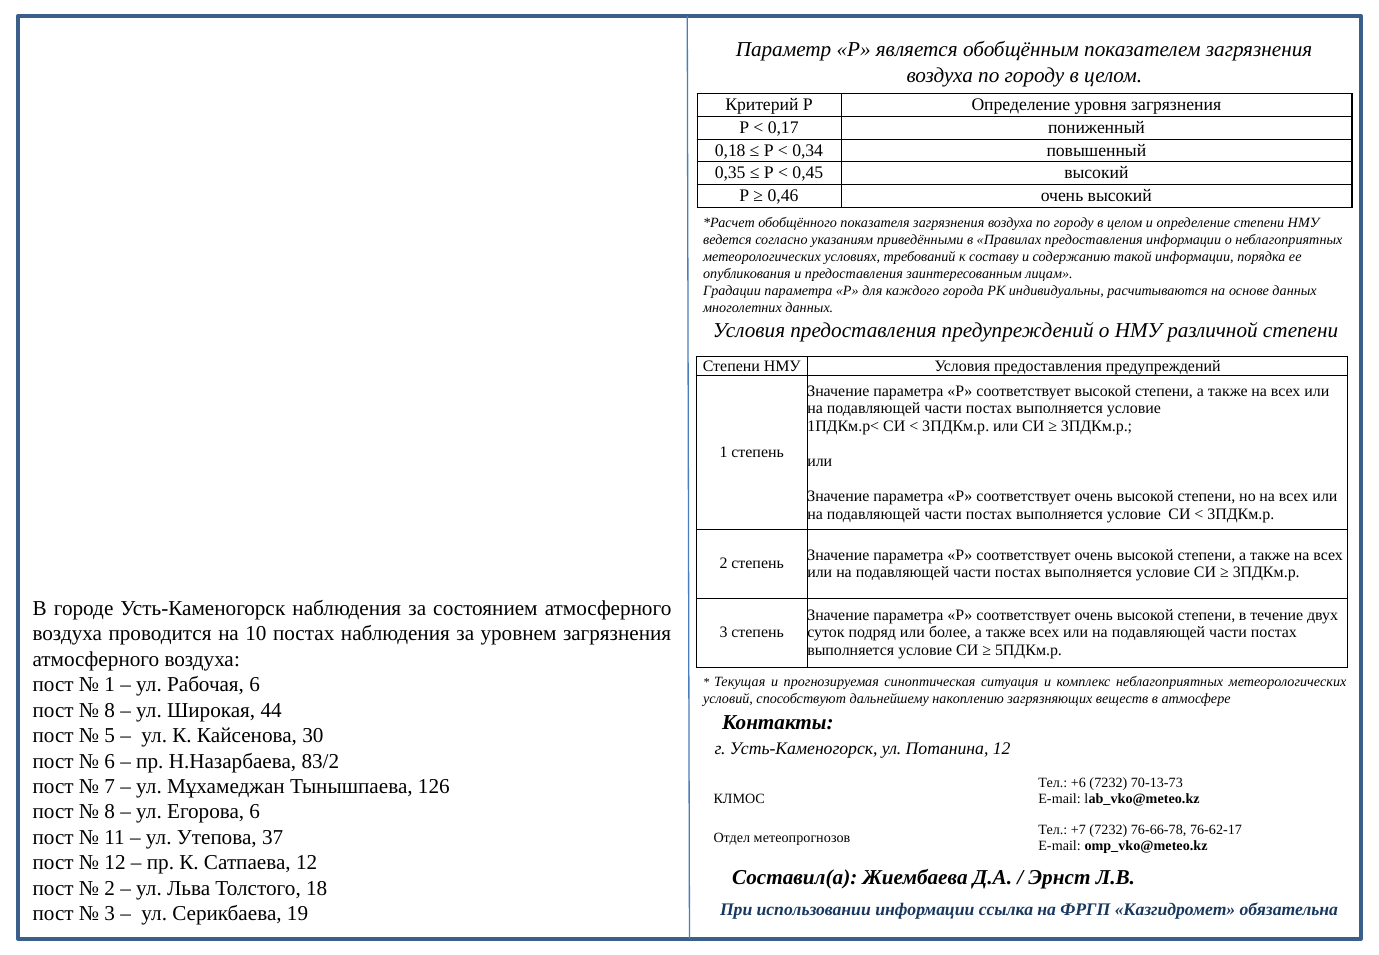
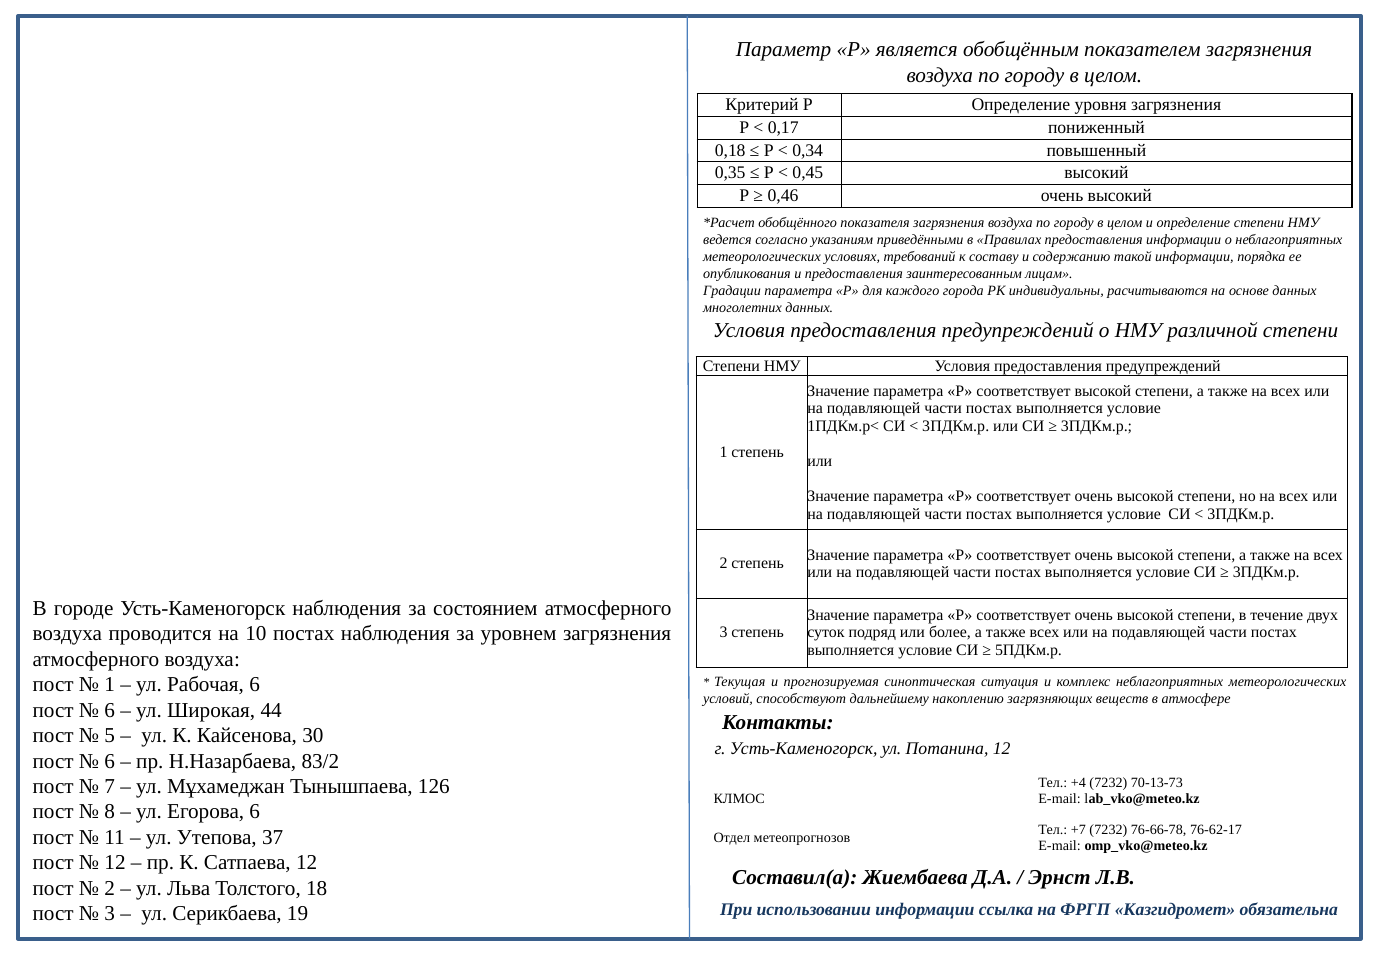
8: 8 -> 6 (110, 710)
+6: +6 -> +4 (1078, 783)
